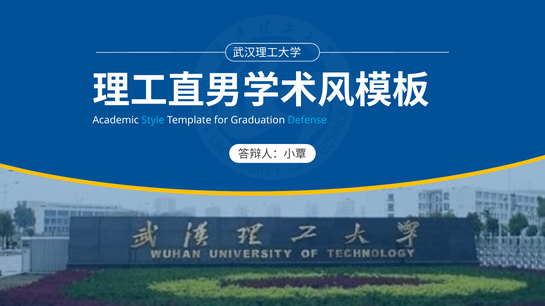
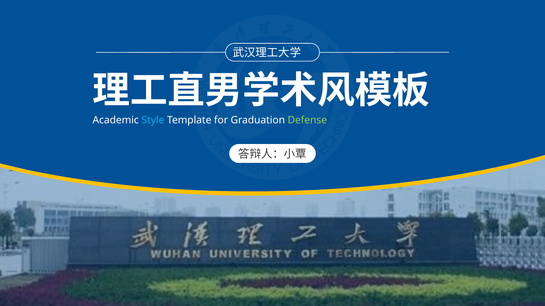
Defense colour: light blue -> light green (307, 120)
